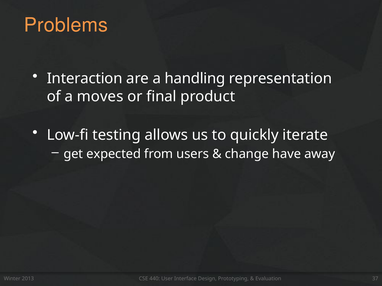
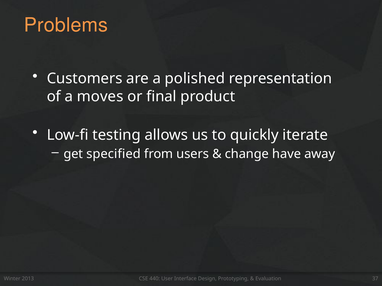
Interaction: Interaction -> Customers (85, 79)
handling: handling -> polished (195, 79)
expected: expected -> specified (114, 154)
